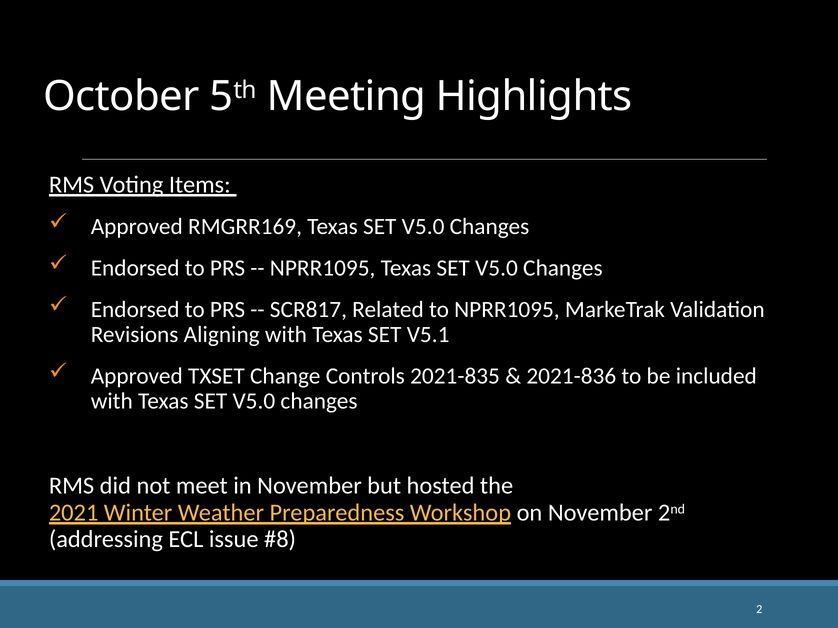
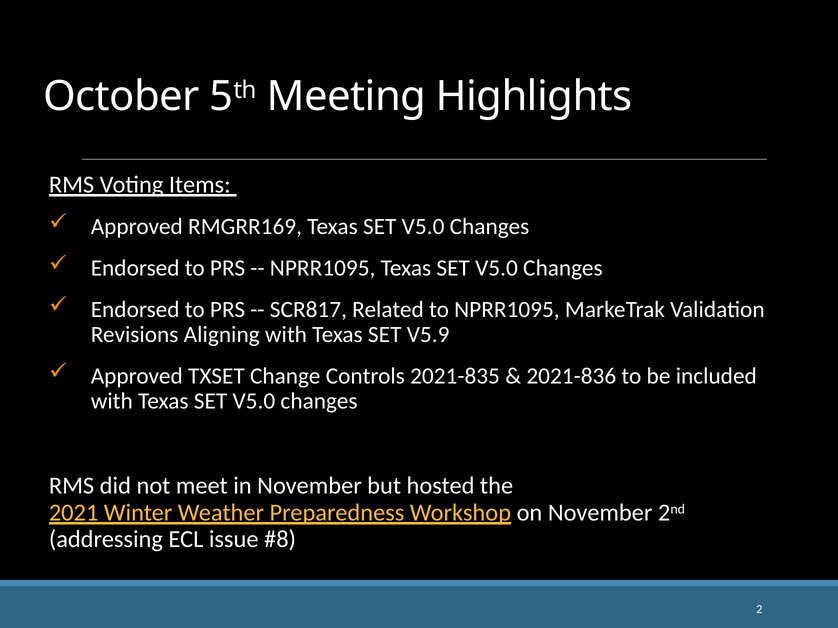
V5.1: V5.1 -> V5.9 (428, 335)
